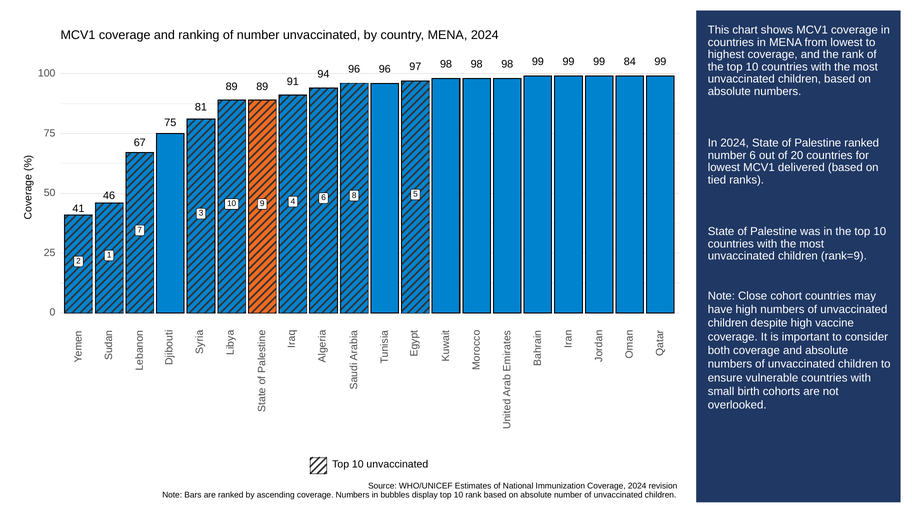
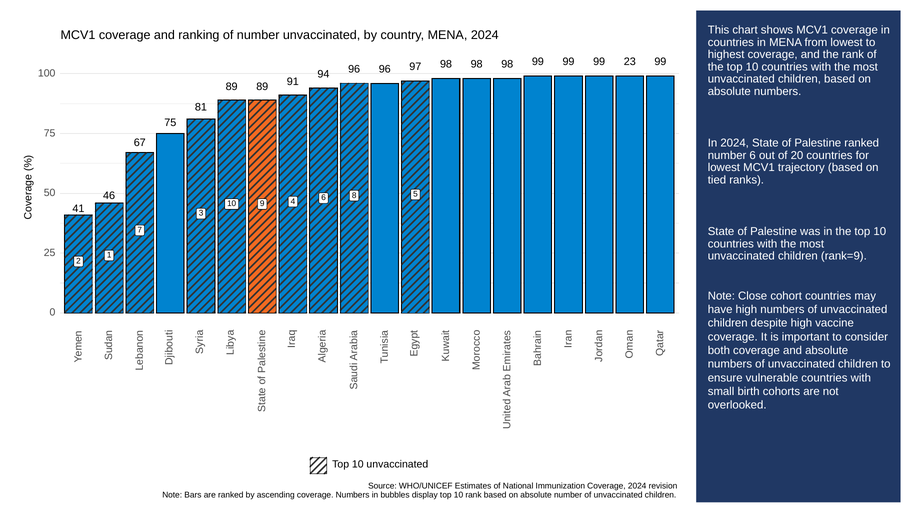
84: 84 -> 23 (630, 62)
delivered: delivered -> trajectory (801, 168)
